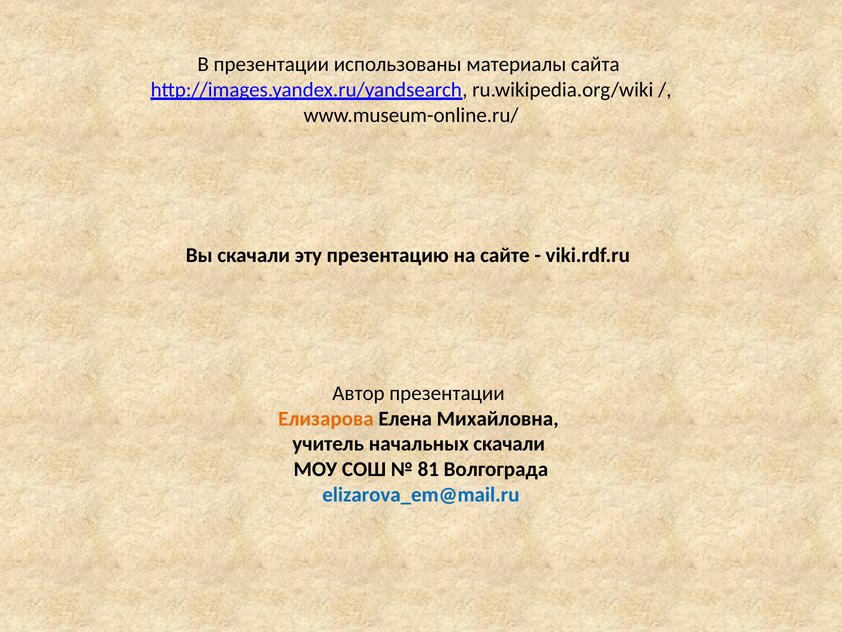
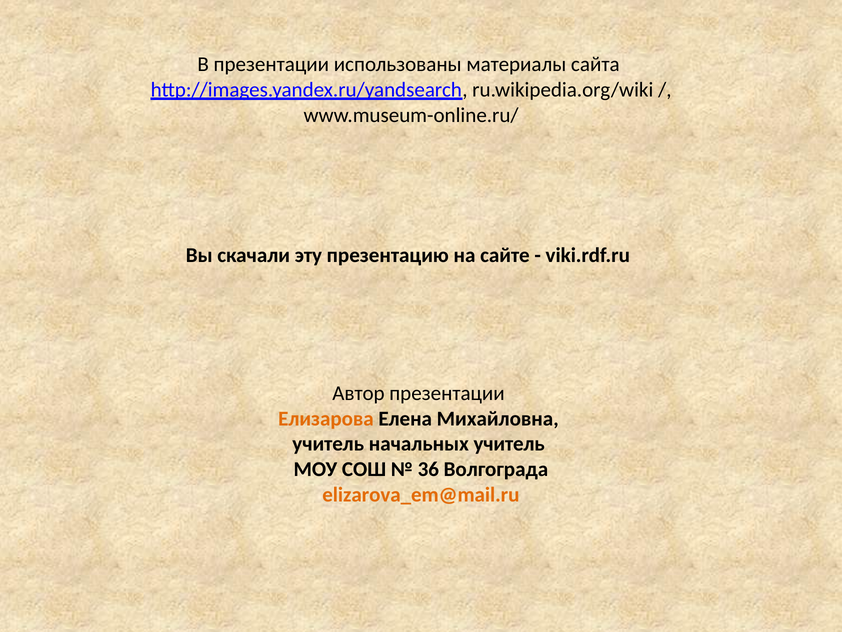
начальных скачали: скачали -> учитель (509, 444)
81: 81 -> 36 (428, 469)
elizarova_em@mail.ru colour: blue -> orange (421, 494)
